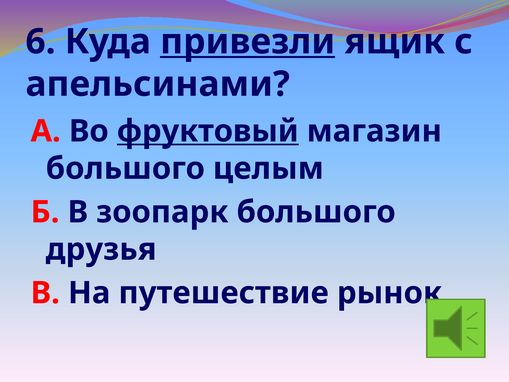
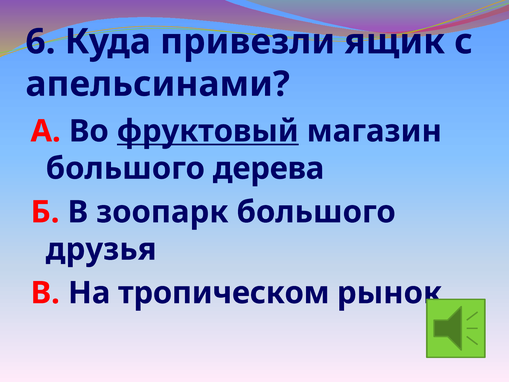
привезли underline: present -> none (248, 42)
целым: целым -> дерева (269, 168)
путешествие: путешествие -> тропическом (224, 293)
